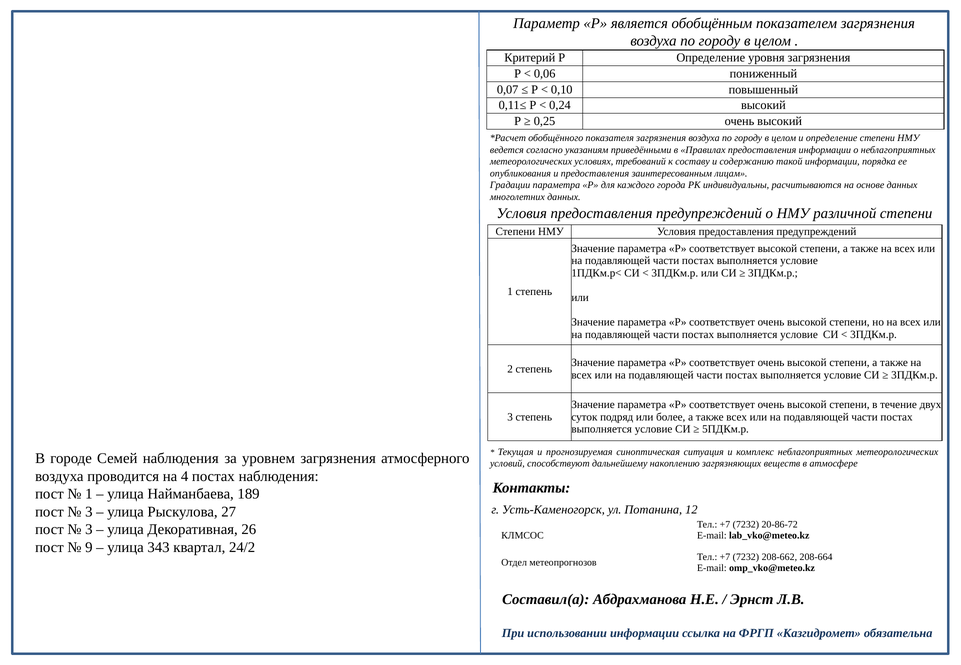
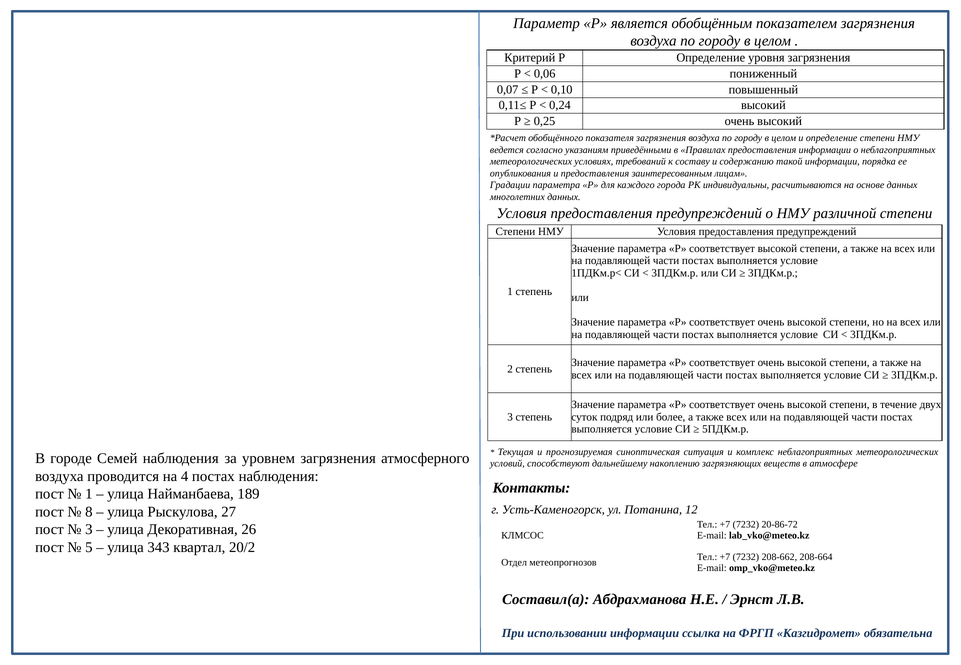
3: 3 -> 8 (89, 512)
9: 9 -> 5 (89, 548)
24/2: 24/2 -> 20/2 (242, 548)
